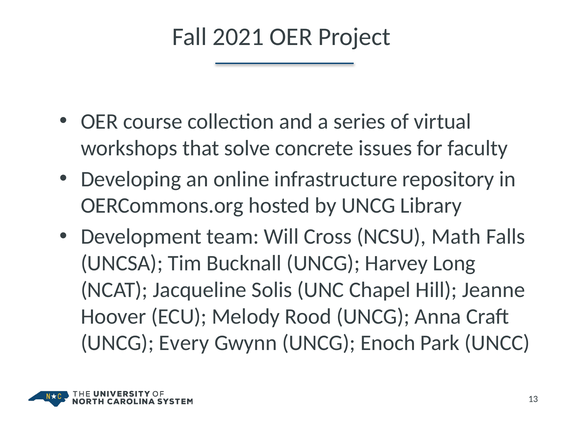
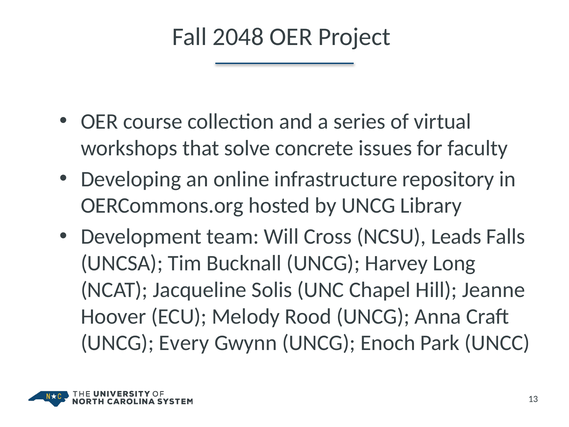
2021: 2021 -> 2048 (238, 37)
Math: Math -> Leads (456, 237)
